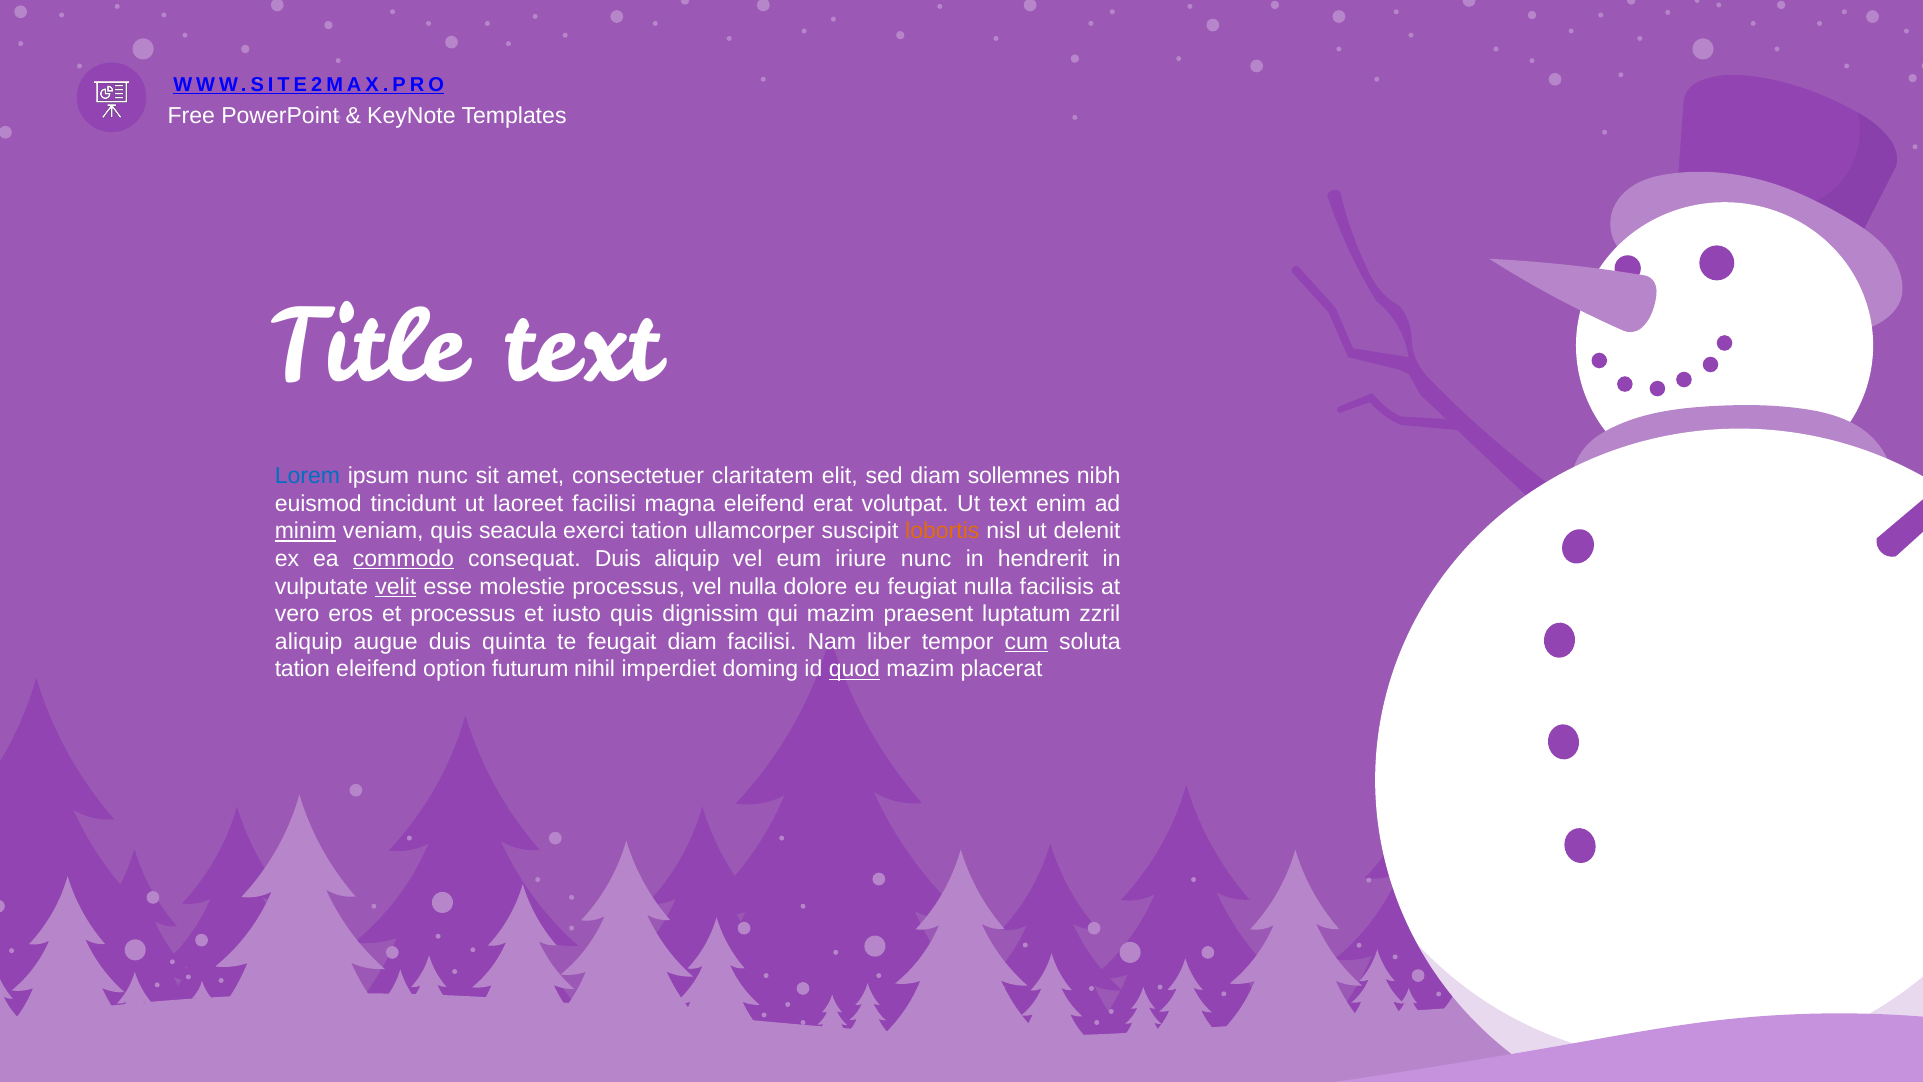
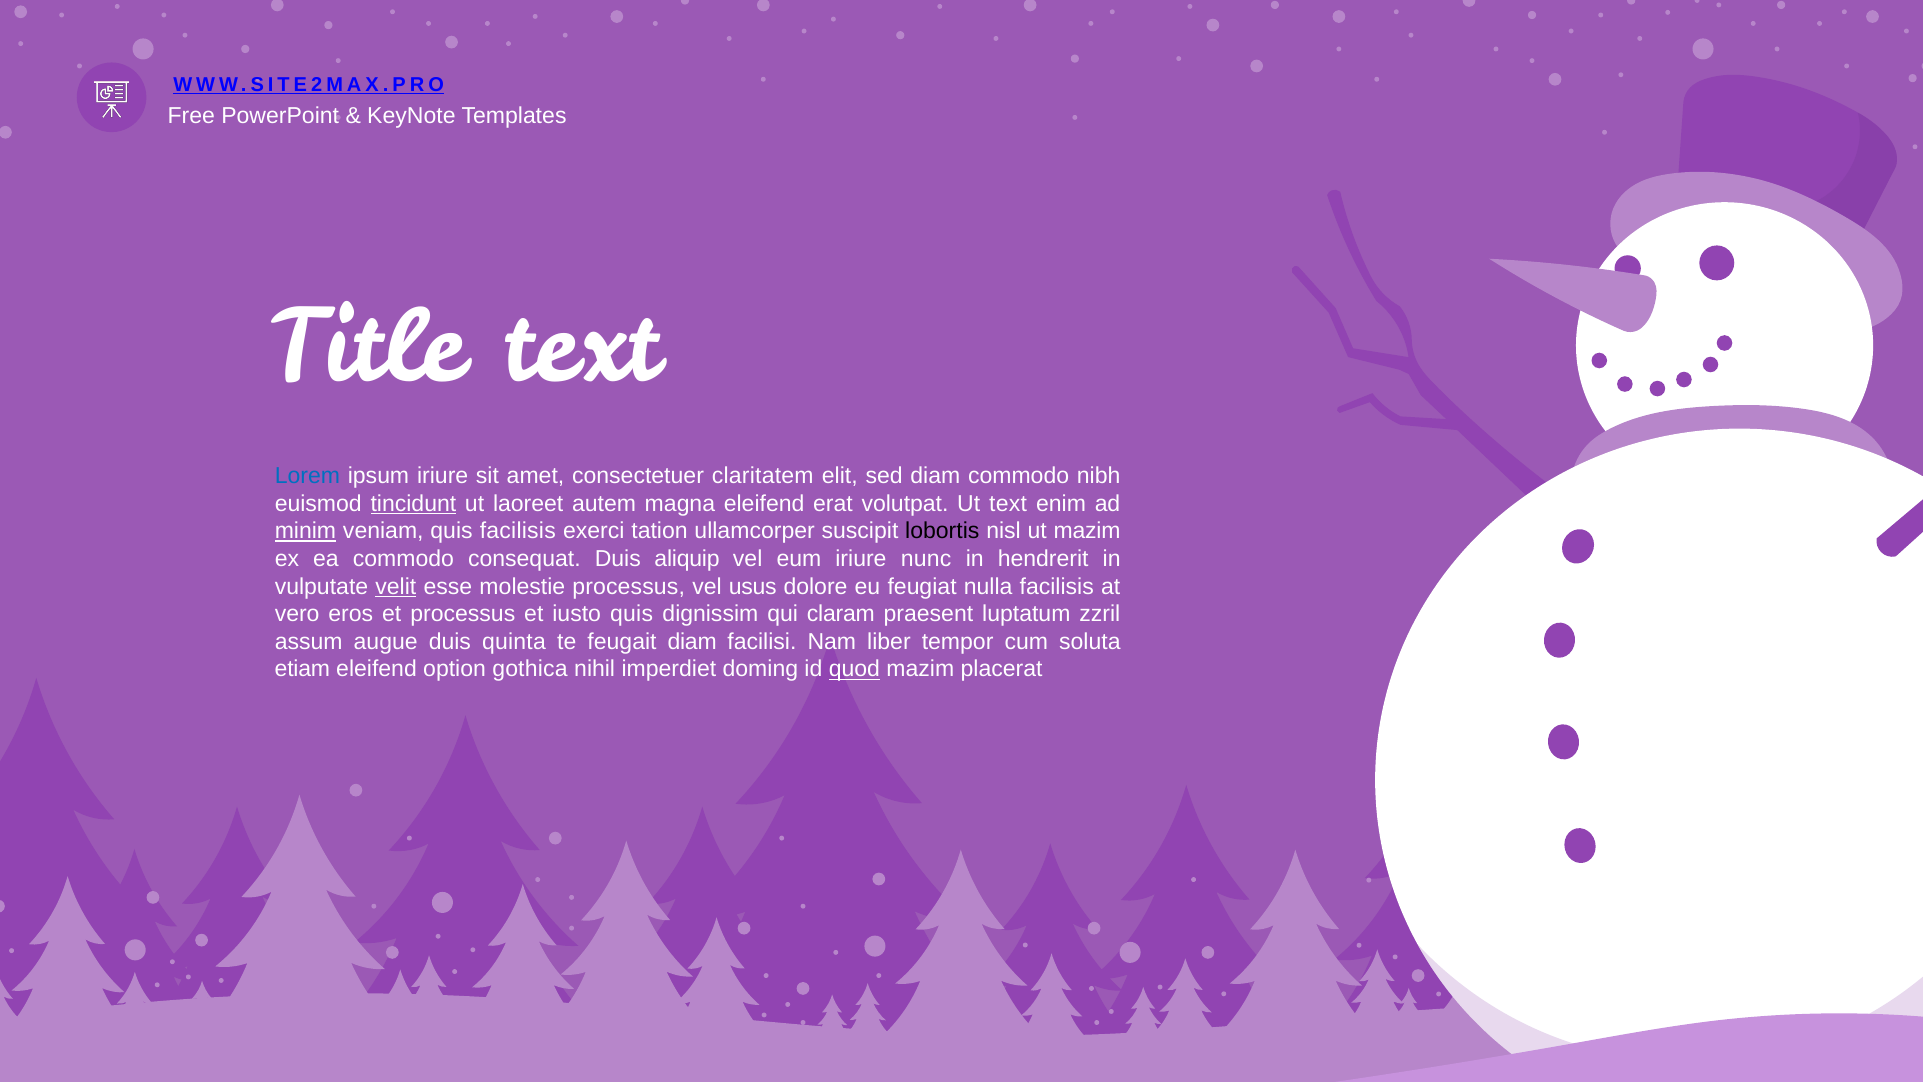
ipsum nunc: nunc -> iriure (443, 476)
diam sollemnes: sollemnes -> commodo (1019, 476)
tincidunt underline: none -> present (413, 503)
laoreet facilisi: facilisi -> autem (604, 503)
quis seacula: seacula -> facilisis (518, 531)
lobortis colour: orange -> black (942, 531)
ut delenit: delenit -> mazim (1087, 531)
commodo underline: present -> none (403, 559)
vel nulla: nulla -> usus (753, 586)
qui mazim: mazim -> claram (841, 614)
aliquip: aliquip -> assum (309, 642)
cum underline: present -> none (1026, 642)
tation: tation -> etiam (302, 669)
futurum: futurum -> gothica (530, 669)
